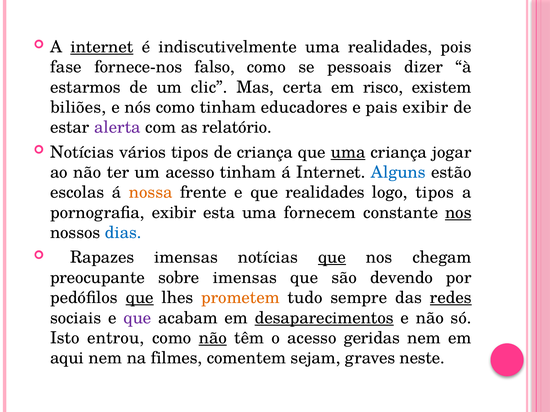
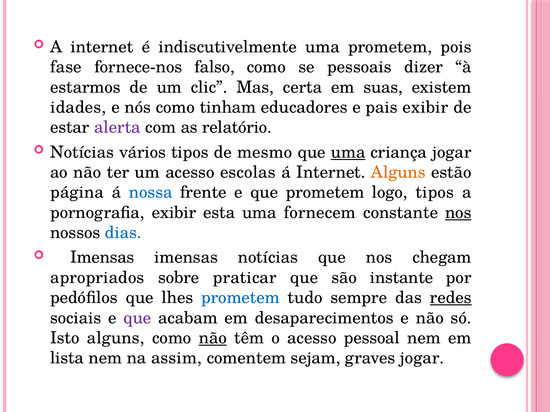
internet underline: present -> none (102, 47)
uma realidades: realidades -> prometem (390, 47)
risco: risco -> suas (383, 87)
biliões: biliões -> idades (78, 107)
de criança: criança -> mesmo (265, 152)
acesso tinham: tinham -> escolas (248, 173)
Alguns colour: blue -> orange (398, 173)
escolas: escolas -> página (77, 193)
nossa colour: orange -> blue (151, 193)
que realidades: realidades -> prometem (325, 193)
Rapazes: Rapazes -> Imensas (102, 258)
que underline: present -> none (332, 258)
preocupante: preocupante -> apropriados (97, 278)
sobre imensas: imensas -> praticar (245, 278)
devendo: devendo -> instante (402, 278)
que underline: present -> none (140, 298)
prometem colour: orange -> blue (240, 298)
desaparecimentos underline: present -> none (324, 318)
Isto entrou: entrou -> alguns (116, 338)
geridas: geridas -> pessoal (372, 338)
aqui: aqui -> lista (67, 359)
filmes: filmes -> assim (176, 359)
graves neste: neste -> jogar (422, 359)
